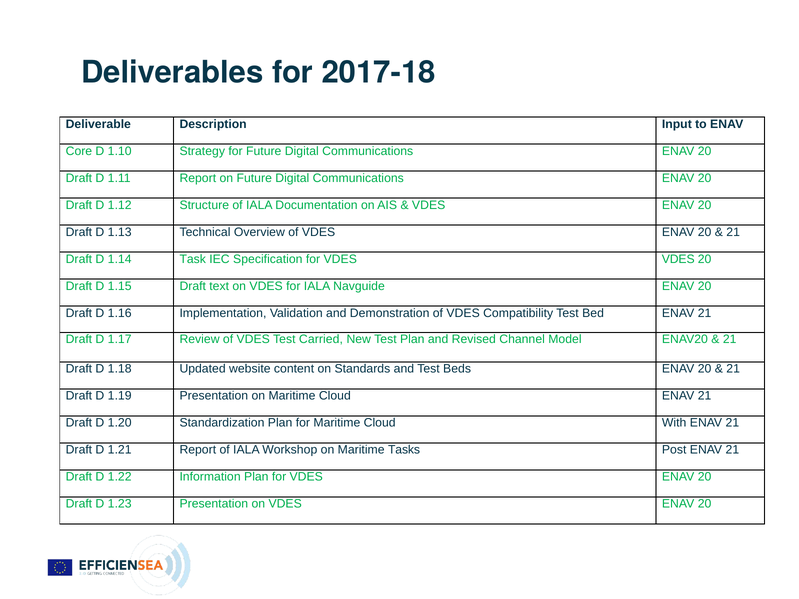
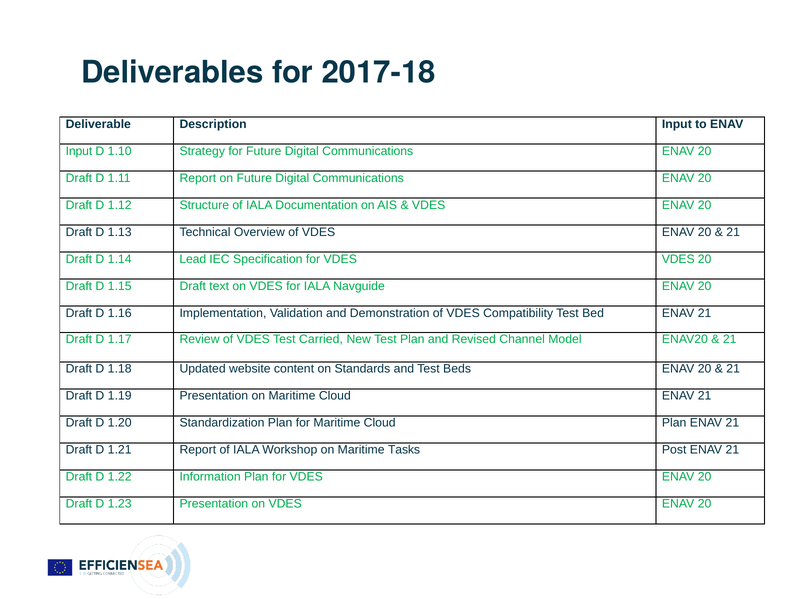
Core: Core -> Input (79, 151)
Task: Task -> Lead (193, 259)
Cloud With: With -> Plan (674, 423)
